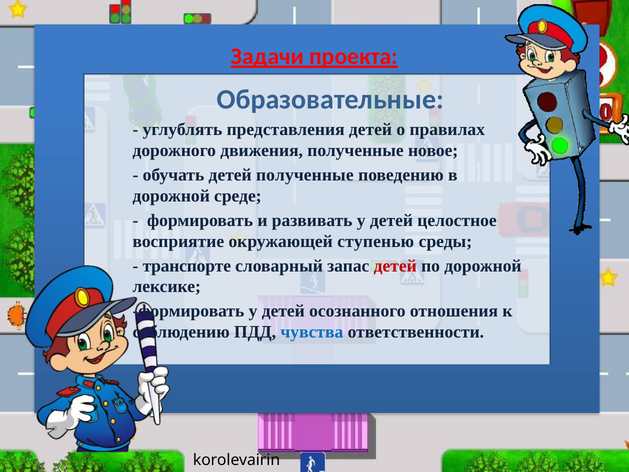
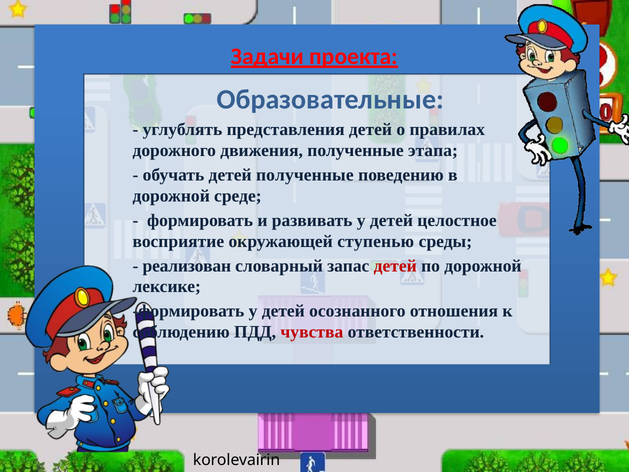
новое: новое -> этапа (433, 150)
транспорте: транспорте -> реализован (187, 266)
чувства colour: blue -> red (312, 332)
